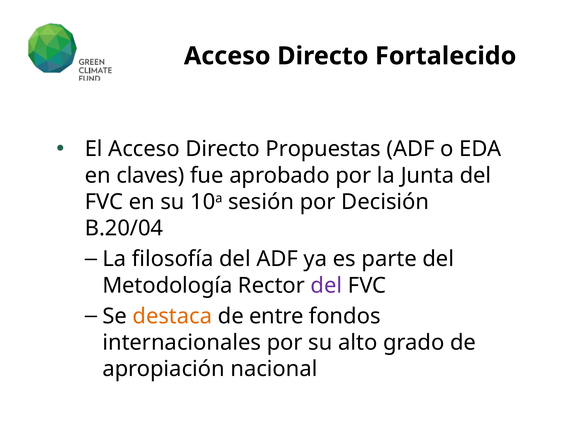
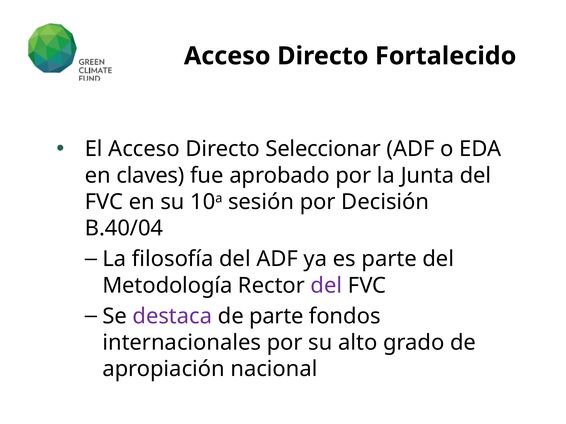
Propuestas: Propuestas -> Seleccionar (323, 149)
B.20/04: B.20/04 -> B.40/04 (124, 228)
destaca colour: orange -> purple (172, 317)
de entre: entre -> parte (276, 317)
